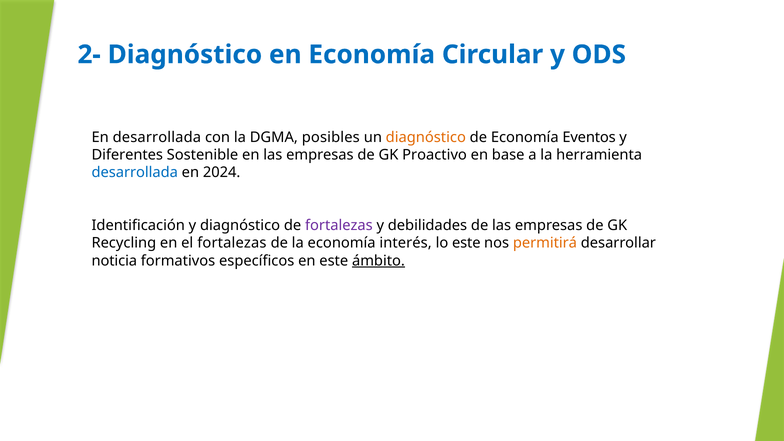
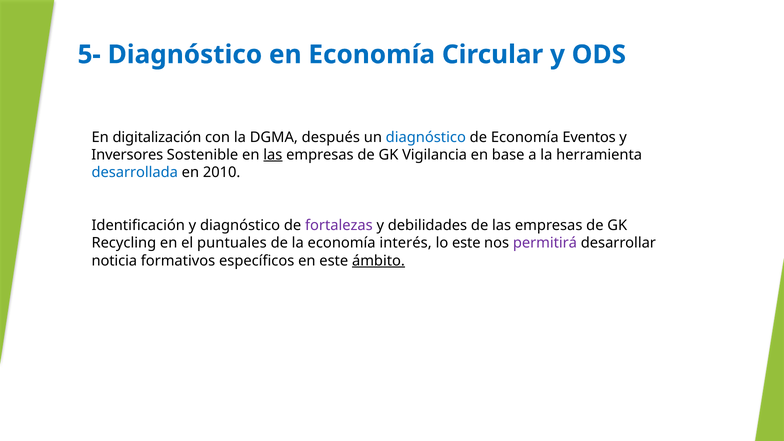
2-: 2- -> 5- (89, 55)
En desarrollada: desarrollada -> digitalización (157, 137)
posibles: posibles -> después (331, 137)
diagnóstico colour: orange -> blue (426, 137)
Diferentes: Diferentes -> Inversores (127, 155)
las underline: none -> present (273, 155)
Proactivo: Proactivo -> Vigilancia (435, 155)
2024: 2024 -> 2010 (222, 172)
el fortalezas: fortalezas -> puntuales (232, 243)
permitirá colour: orange -> purple (545, 243)
